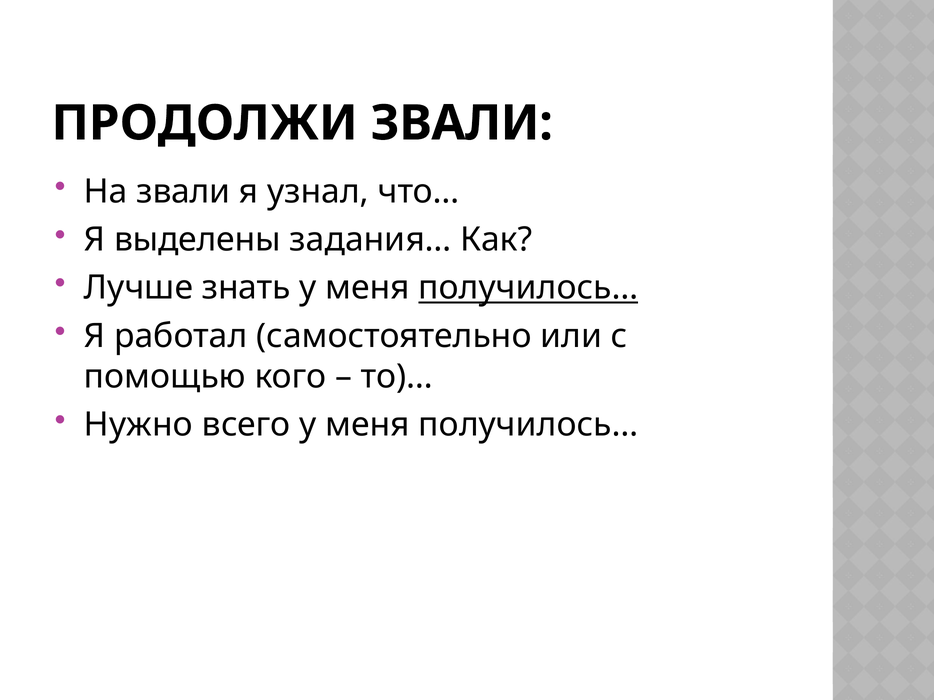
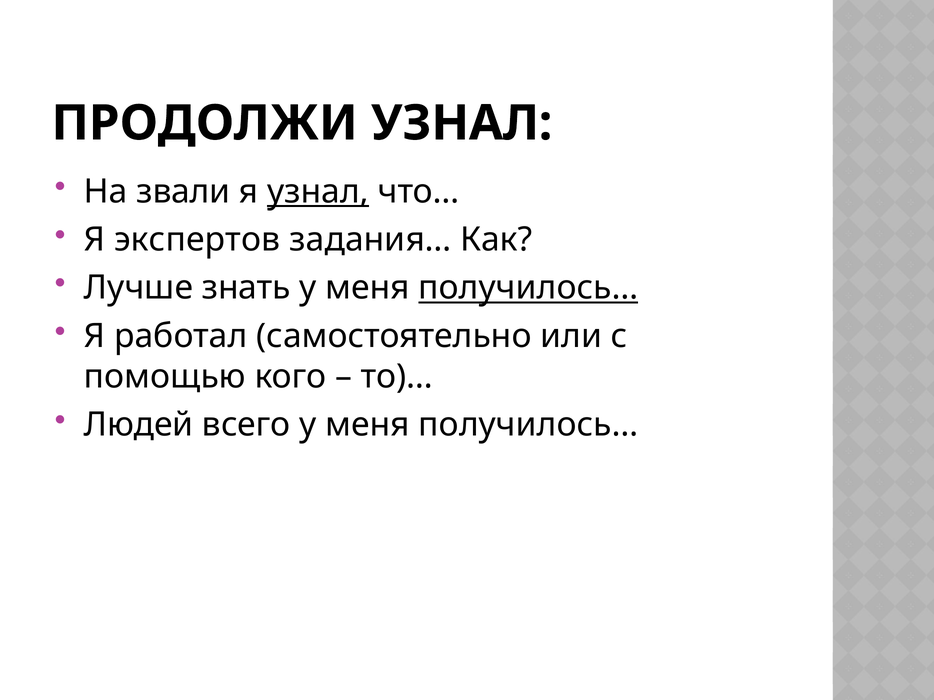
ПРОДОЛЖИ ЗВАЛИ: ЗВАЛИ -> УЗНАЛ (462, 123)
узнал underline: none -> present (318, 192)
выделены: выделены -> экспертов (197, 240)
Нужно: Нужно -> Людей (139, 425)
